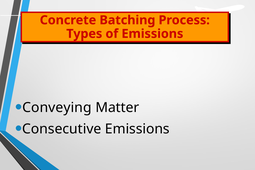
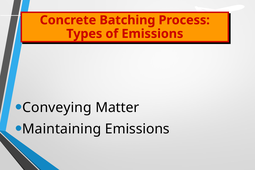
Consecutive: Consecutive -> Maintaining (62, 129)
